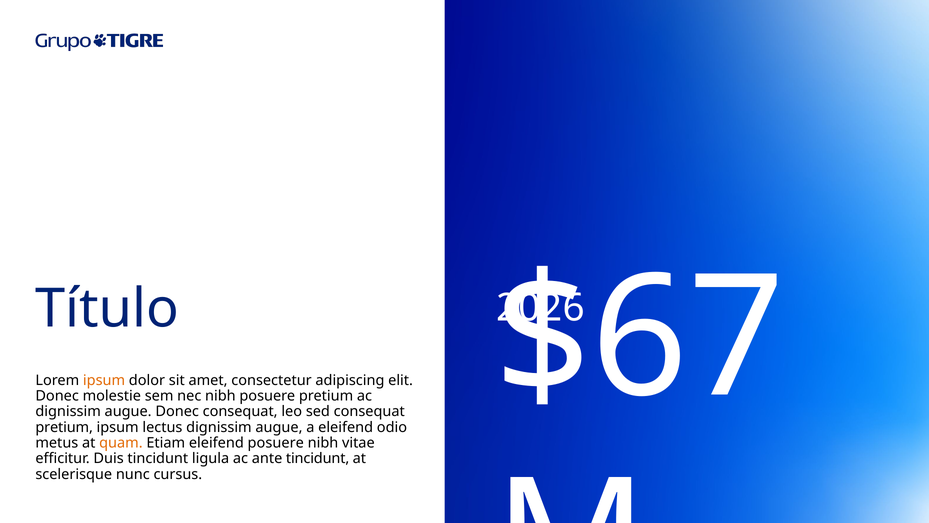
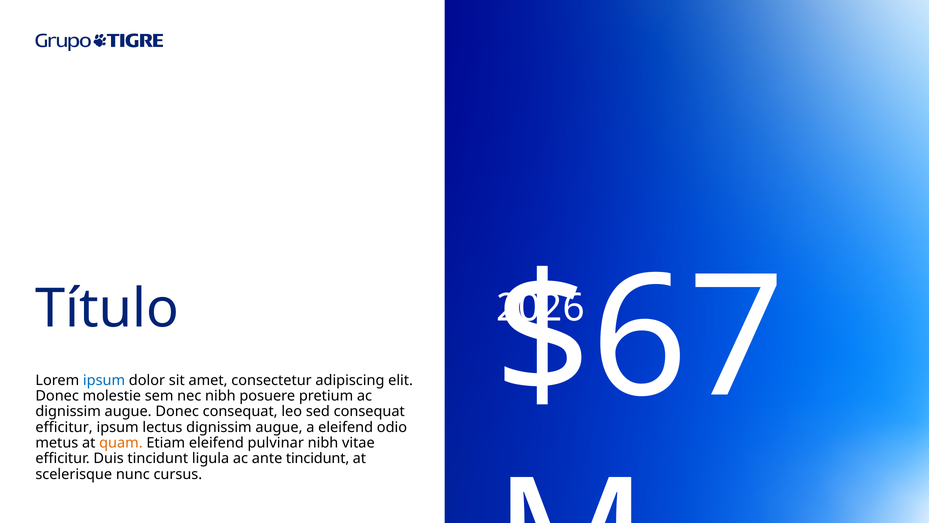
ipsum colour: orange -> blue (104, 380)
pretium: pretium -> efficitur (64, 427)
eleifend posuere: posuere -> pulvinar (276, 443)
